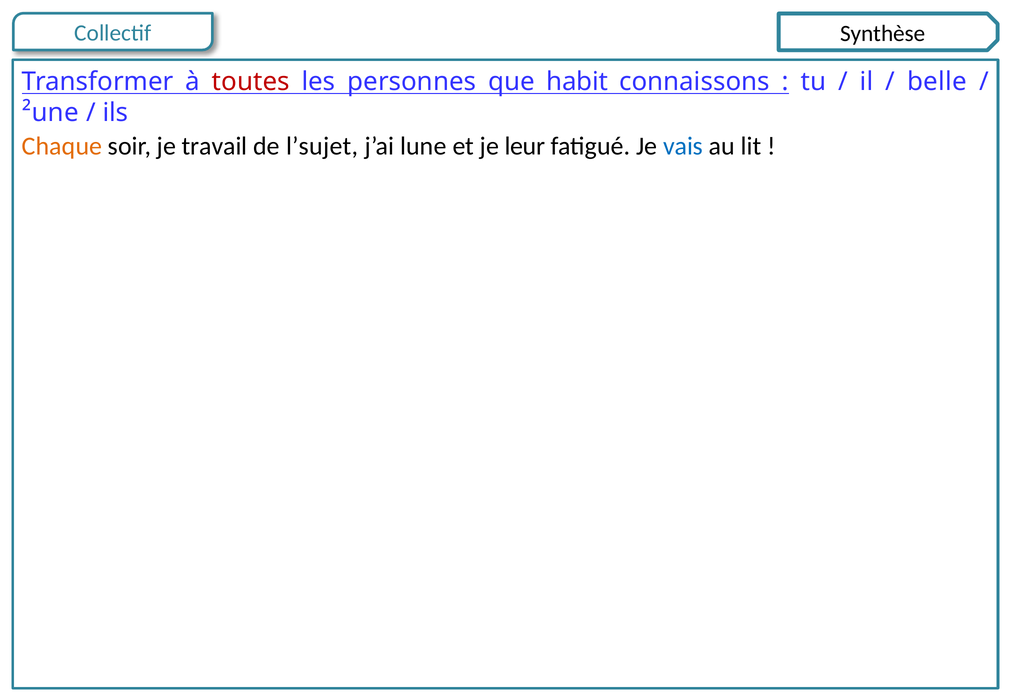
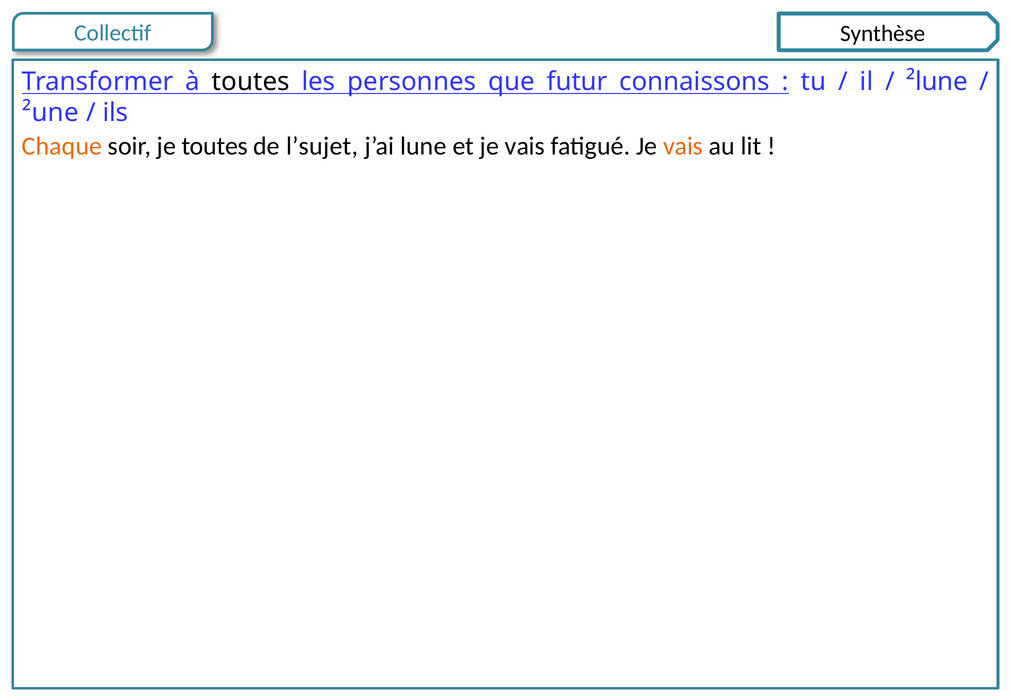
toutes colour: red -> black (251, 82)
habit: habit -> futur (577, 82)
belle: belle -> ²lune (937, 82)
je travail: travail -> toutes (215, 146)
et je leur: leur -> vais (525, 146)
vais colour: blue -> orange (683, 146)
